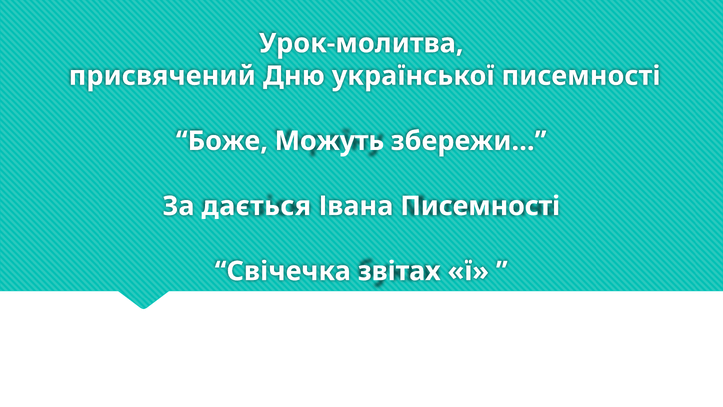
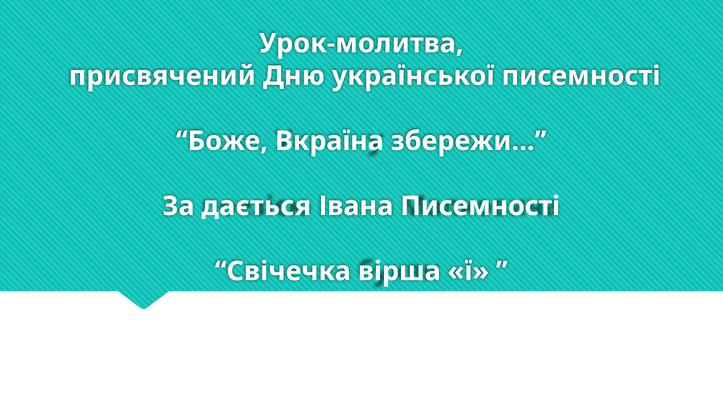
Можуть: Можуть -> Вкраїна (329, 141)
звітах: звітах -> вірша (399, 271)
